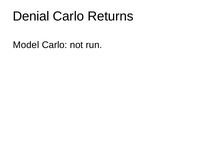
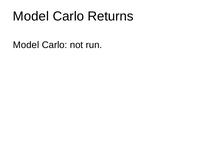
Denial: Denial -> Model (31, 16)
